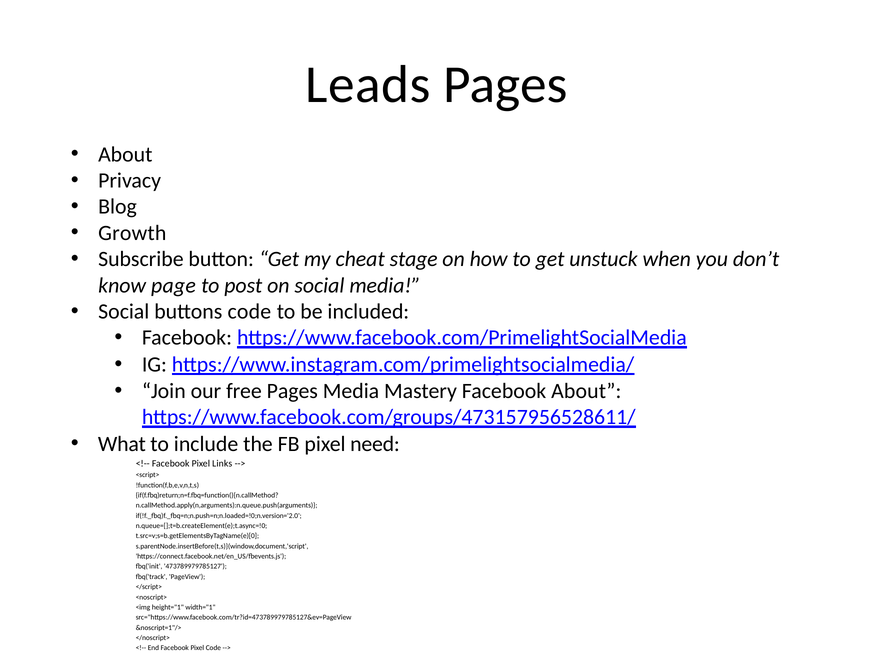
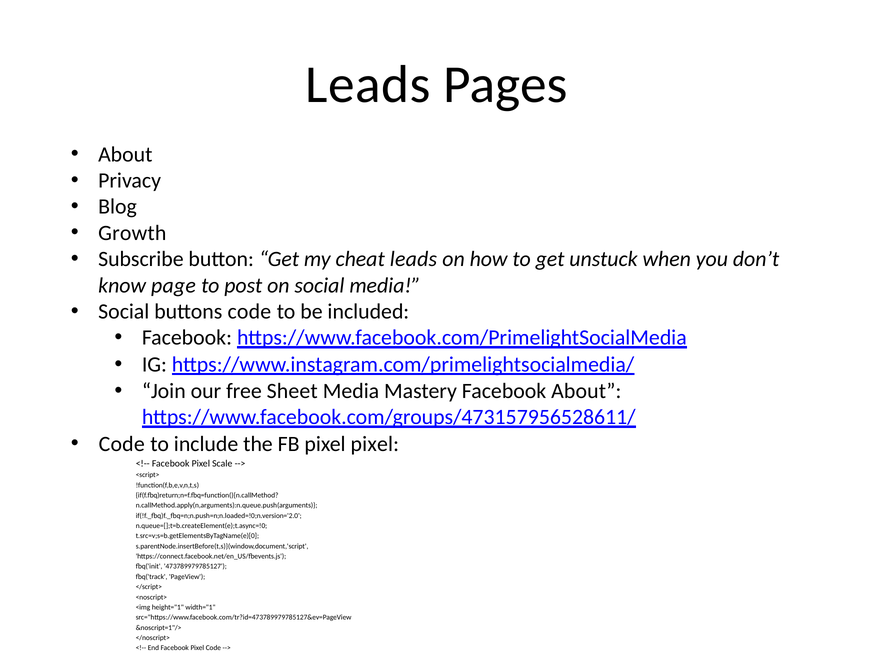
cheat stage: stage -> leads (413, 259)
free Pages: Pages -> Sheet (292, 391)
What: What -> Code (122, 444)
pixel need: need -> pixel (375, 444)
Links: Links -> Scale (222, 463)
